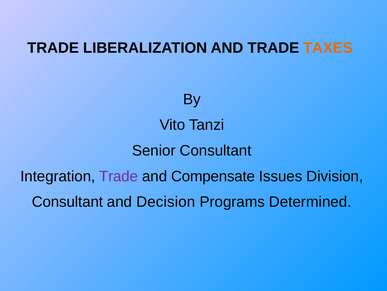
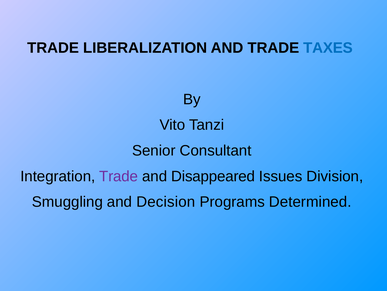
TAXES colour: orange -> blue (328, 48)
Compensate: Compensate -> Disappeared (213, 176)
Consultant: Consultant -> Smuggling (67, 201)
